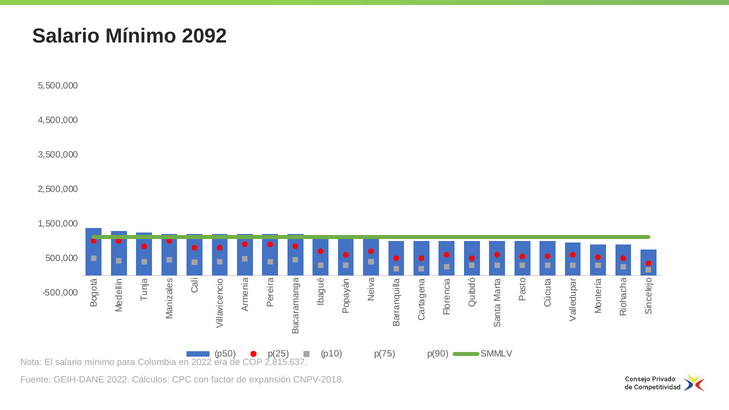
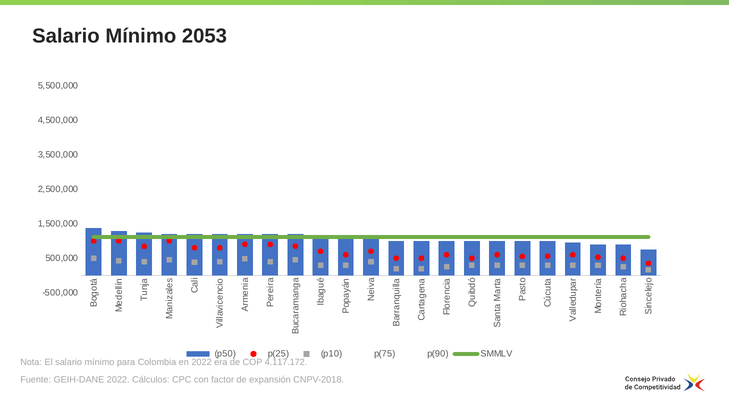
2092: 2092 -> 2053 (204, 36)
2.815.637: 2.815.637 -> 4.117.172 (286, 363)
